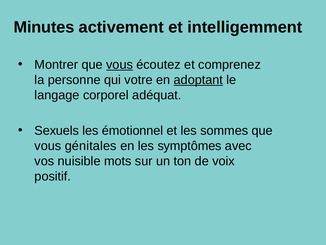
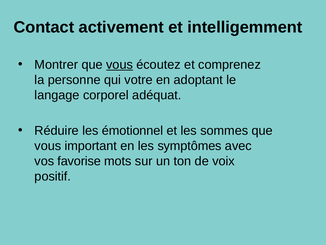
Minutes: Minutes -> Contact (44, 27)
adoptant underline: present -> none (198, 80)
Sexuels: Sexuels -> Réduire (57, 130)
génitales: génitales -> important (91, 146)
nuisible: nuisible -> favorise (79, 161)
